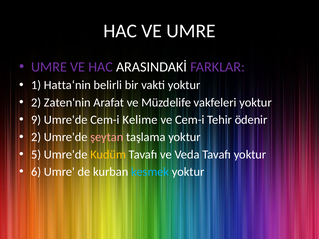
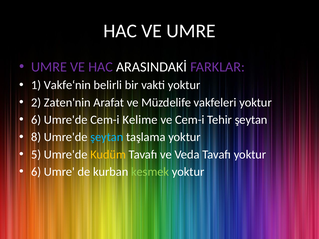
Hatta‘nin: Hatta‘nin -> Vakfe‘nin (67, 85)
9: 9 -> 6 (36, 120)
Tehir ödenir: ödenir -> şeytan (251, 120)
2: 2 -> 8 (36, 137)
şeytan colour: pink -> light blue (107, 137)
kesmek colour: light blue -> light green (150, 172)
